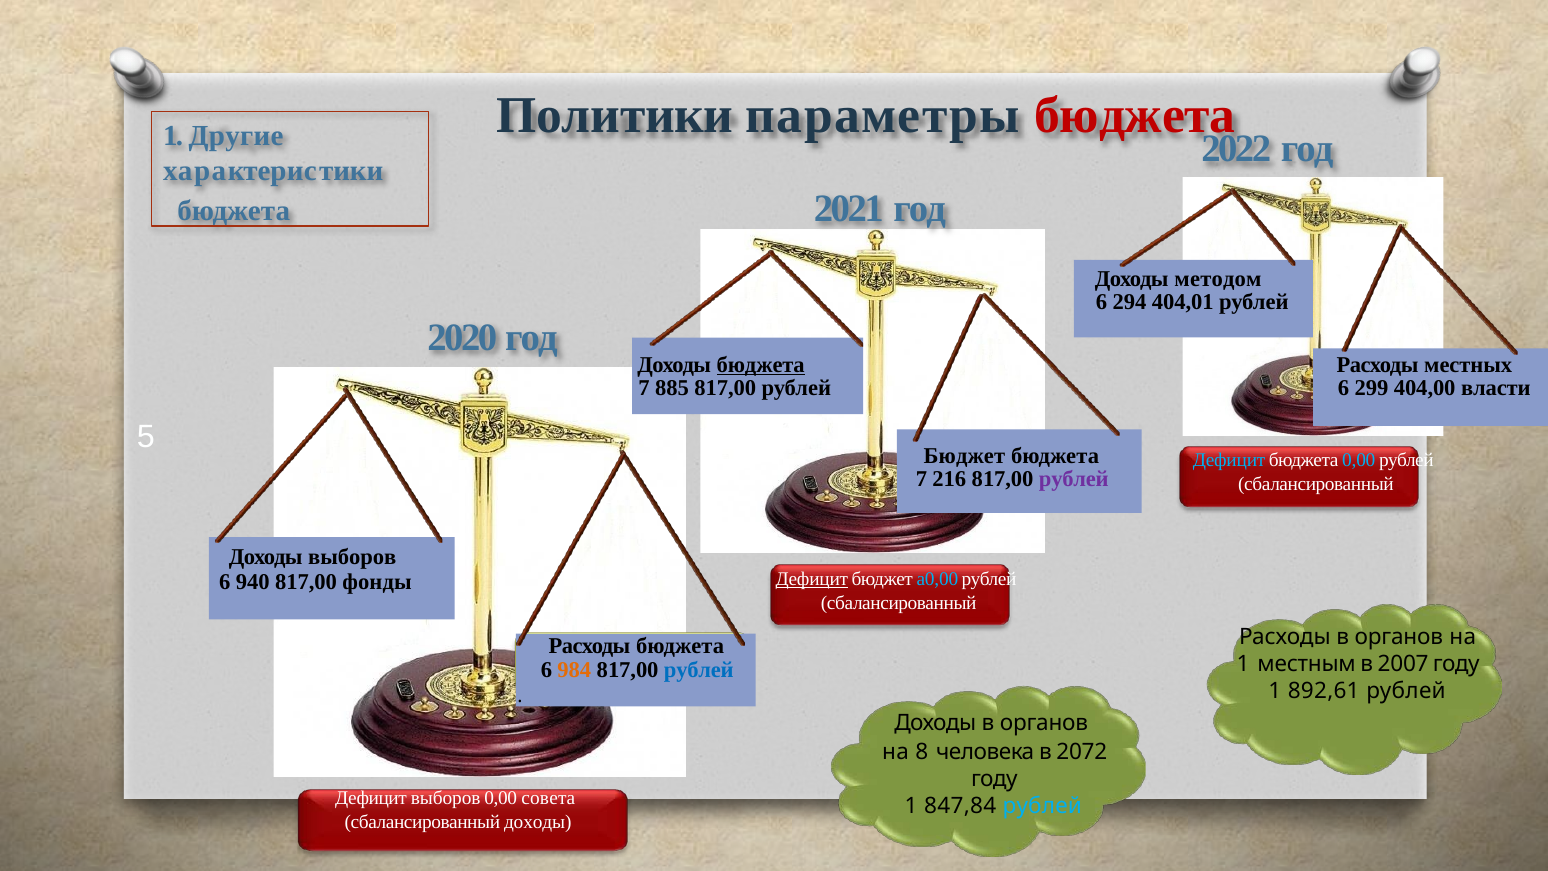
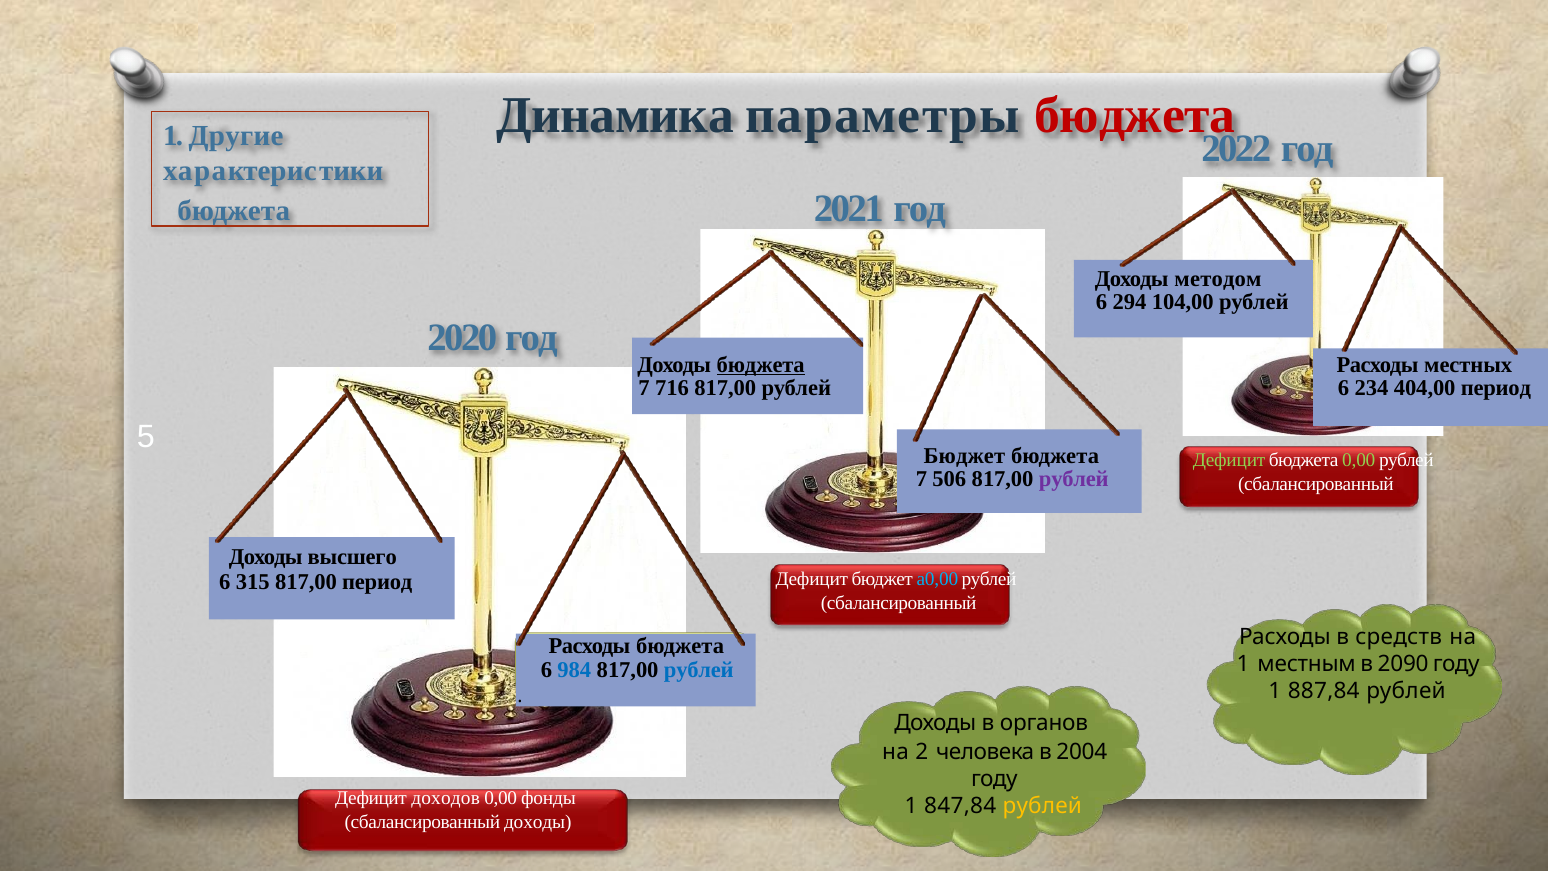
Политики: Политики -> Динамика (615, 116)
404,01: 404,01 -> 104,00 (1183, 302)
885: 885 -> 716 (672, 388)
299: 299 -> 234 (1371, 388)
404,00 власти: власти -> период (1496, 388)
Дефицит colour: light blue -> light green (1229, 460)
0,00 colour: light blue -> light green (1359, 460)
216: 216 -> 506 (949, 479)
Доходы выборов: выборов -> высшего (352, 557)
Дефицит underline: present -> none (812, 579)
940: 940 -> 315 (253, 582)
817,00 фонды: фонды -> период (377, 582)
Расходы в органов: органов -> средств (1399, 637)
2007: 2007 -> 2090 (1403, 664)
984 colour: orange -> blue (574, 669)
892,61: 892,61 -> 887,84 (1324, 691)
8: 8 -> 2 (922, 752)
2072: 2072 -> 2004 (1082, 752)
Дефицит выборов: выборов -> доходов (446, 798)
совета: совета -> фонды (548, 798)
рублей colour: light blue -> yellow (1042, 806)
